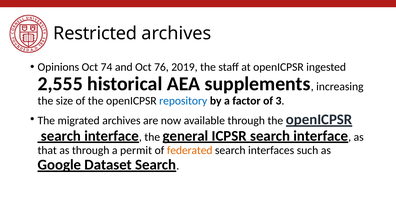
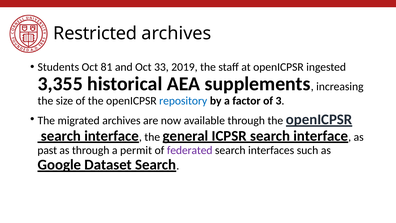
Opinions: Opinions -> Students (58, 67)
74: 74 -> 81 (107, 67)
76: 76 -> 33 (161, 67)
2,555: 2,555 -> 3,355 (60, 84)
that: that -> past (47, 150)
federated colour: orange -> purple (190, 150)
